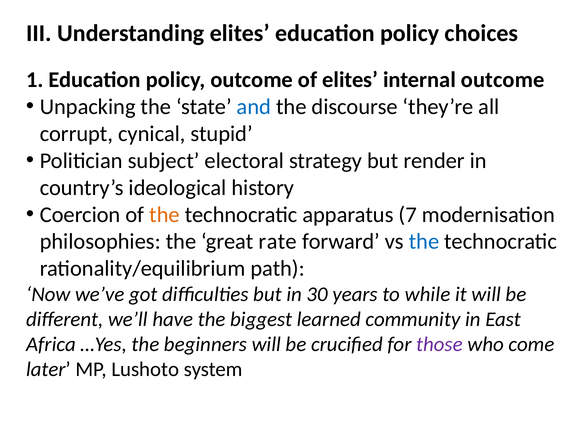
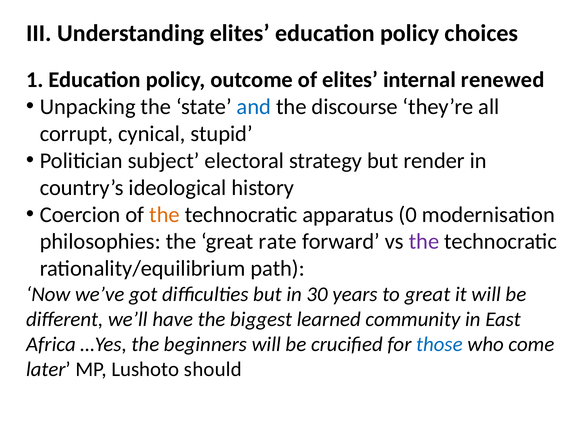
internal outcome: outcome -> renewed (503, 80)
7: 7 -> 0 (408, 215)
the colour: blue -> purple (424, 242)
to while: while -> great (428, 295)
those colour: purple -> blue (439, 345)
system: system -> should (213, 370)
